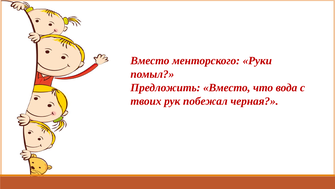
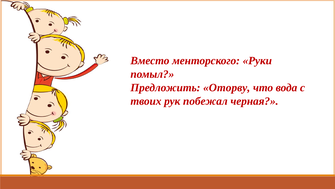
Предложить Вместо: Вместо -> Оторву (227, 87)
